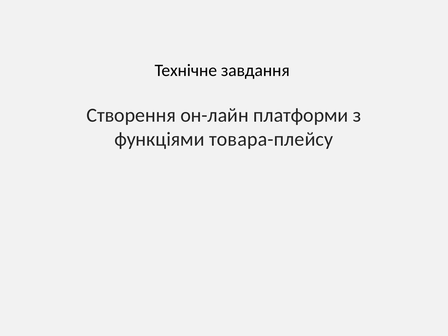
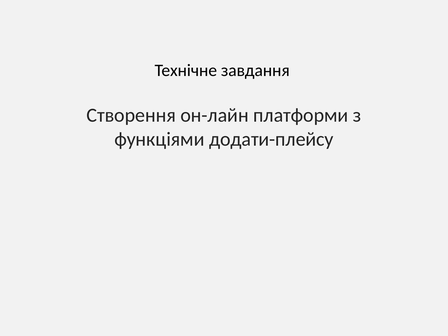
товара-плейсу: товара-плейсу -> додати-плейсу (271, 139)
